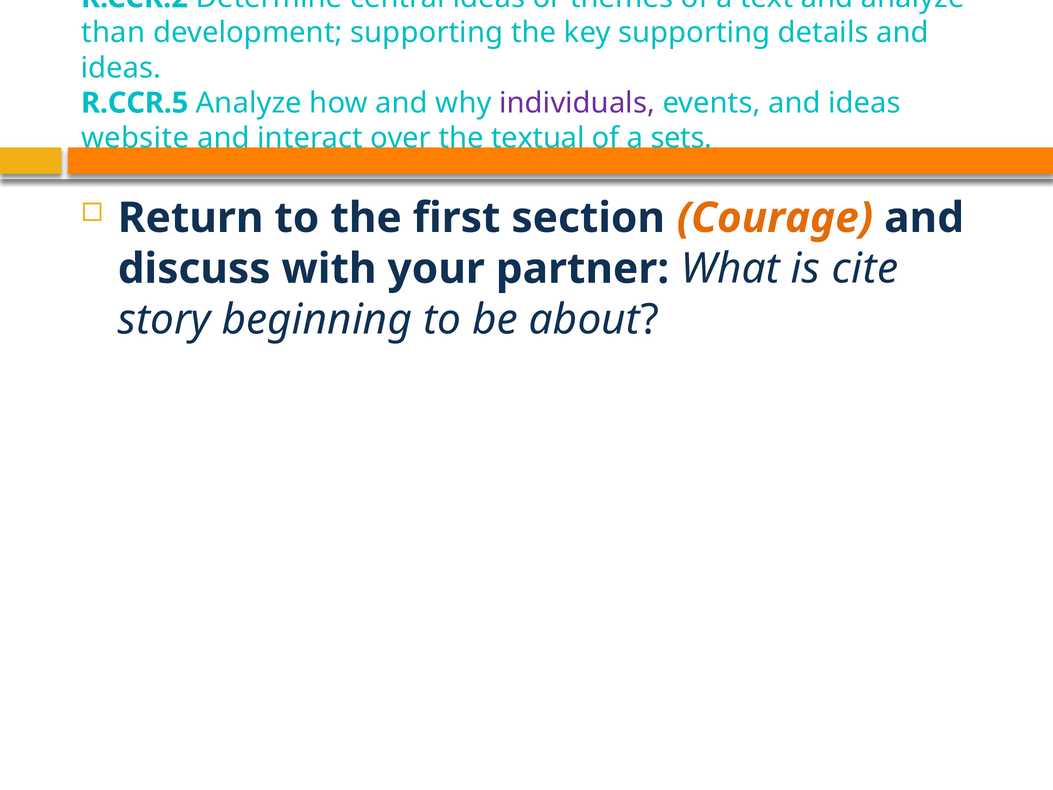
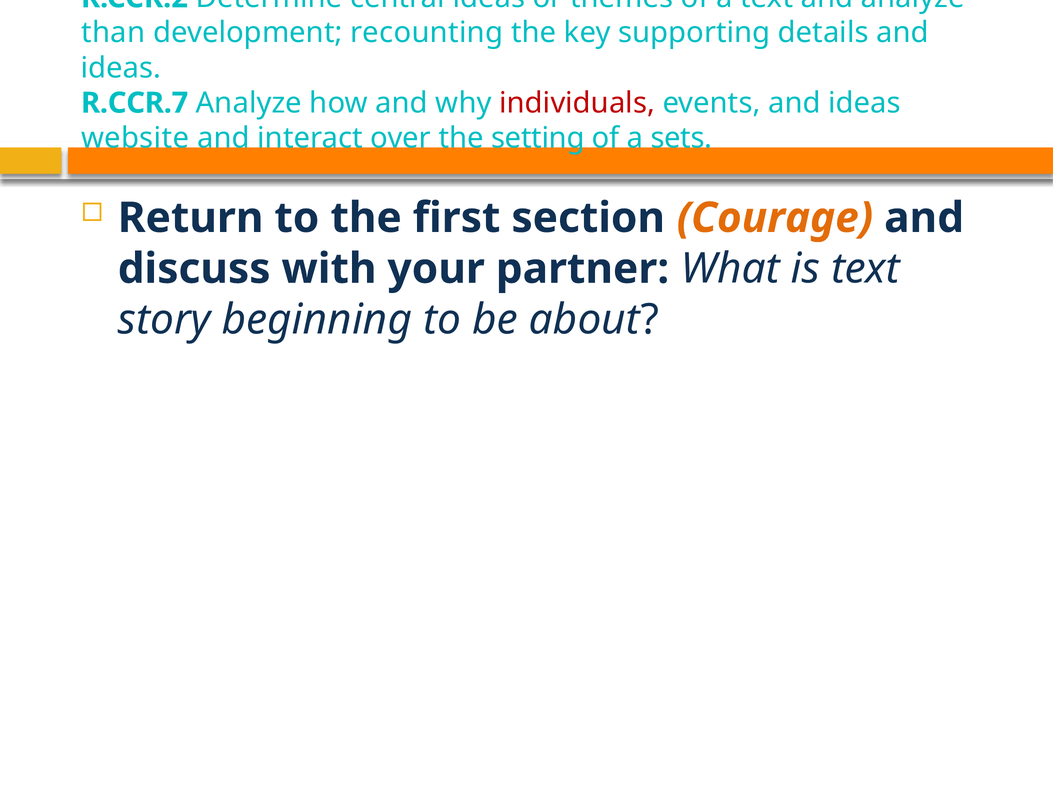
development supporting: supporting -> recounting (427, 33)
R.CCR.5: R.CCR.5 -> R.CCR.7 (135, 103)
individuals colour: purple -> red (577, 103)
textual: textual -> setting (538, 138)
is cite: cite -> text (865, 269)
